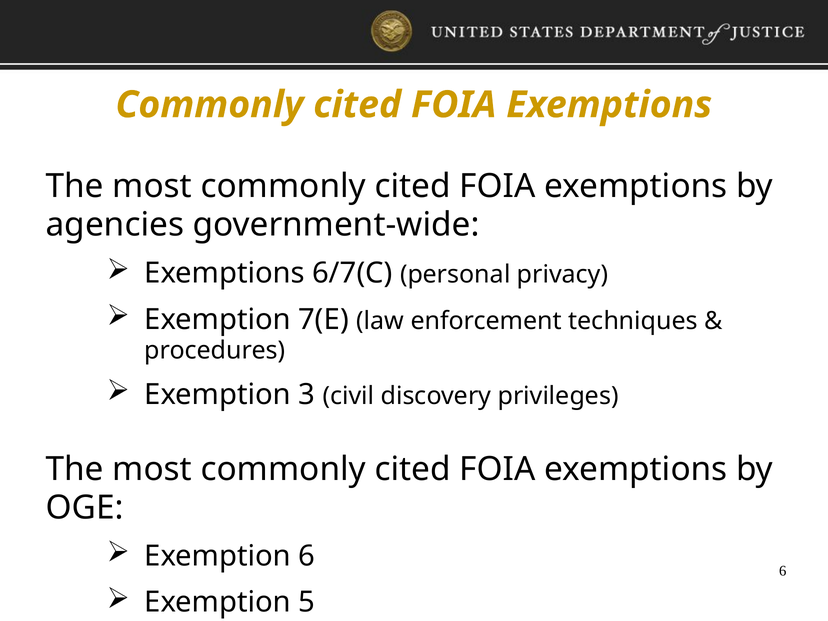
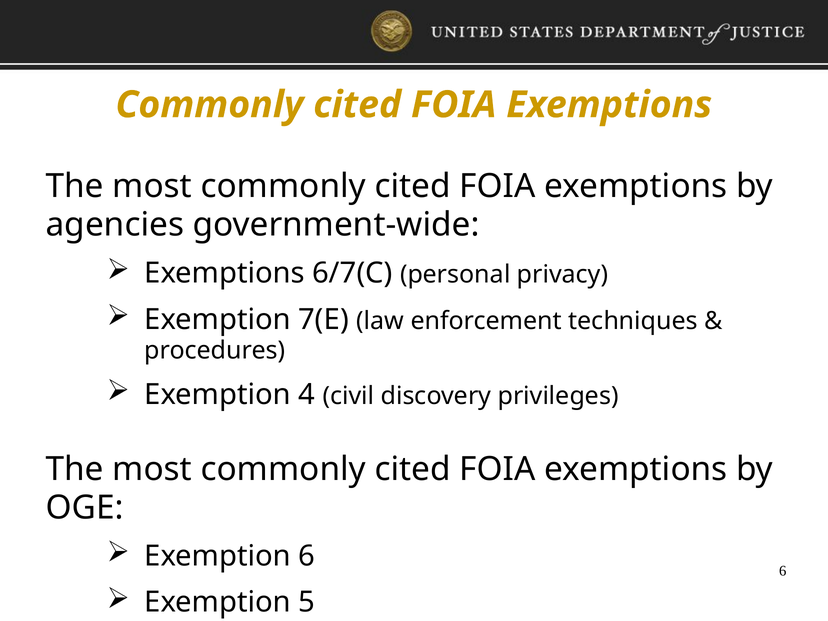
3: 3 -> 4 (307, 394)
